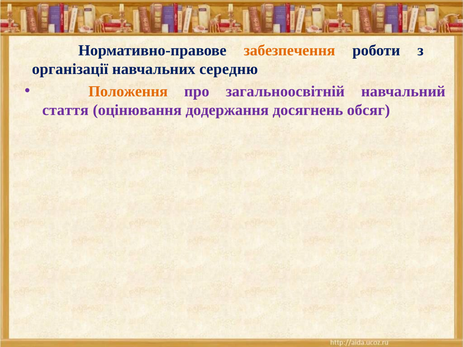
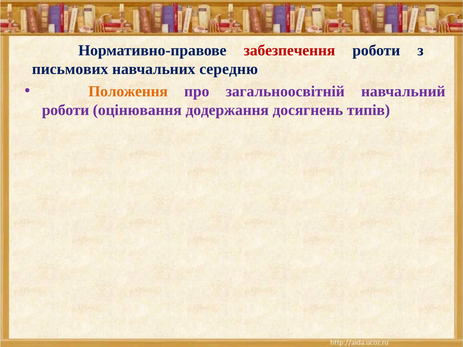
забезпечення colour: orange -> red (289, 51)
організації: організації -> письмових (70, 69)
стаття: стаття -> роботи (66, 110)
обсяг: обсяг -> типів (369, 110)
